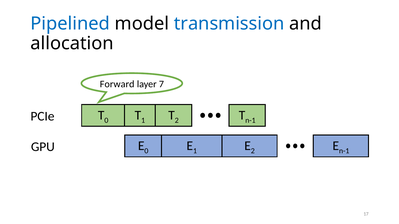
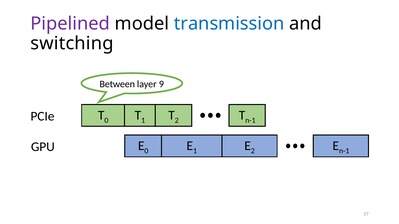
Pipelined colour: blue -> purple (70, 24)
allocation: allocation -> switching (72, 43)
Forward: Forward -> Between (117, 84)
7: 7 -> 9 (161, 84)
